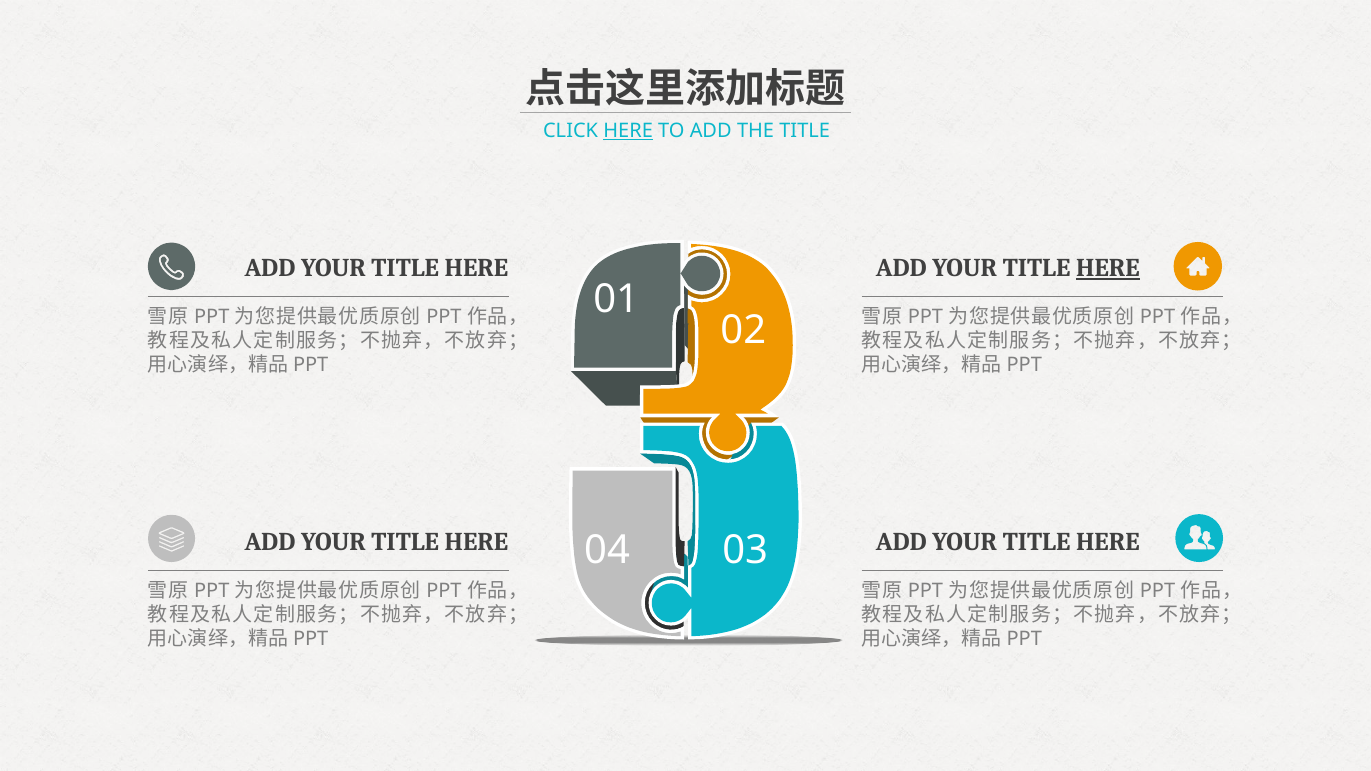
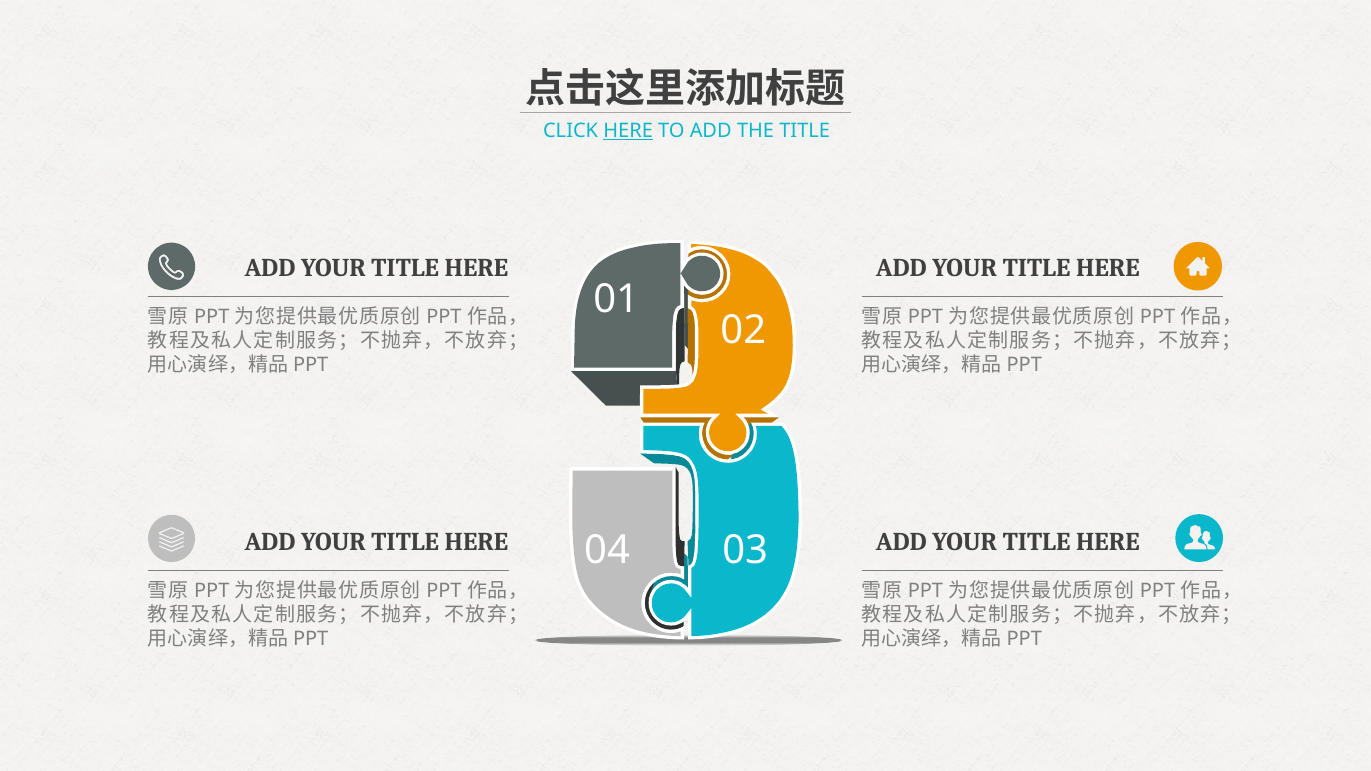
HERE underline: present -> none (1108, 268)
